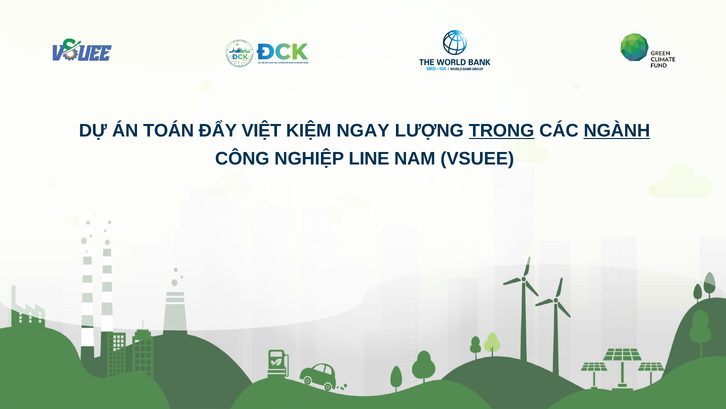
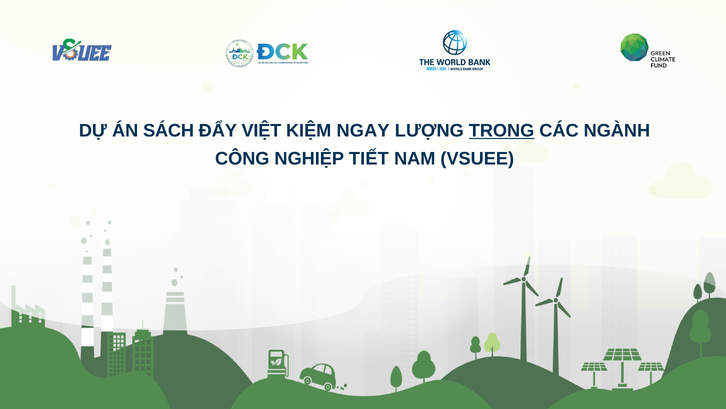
TOÁN: TOÁN -> SÁCH (169, 130)
NGÀNH underline: present -> none (617, 130)
LINE: LINE -> TIẾT (369, 159)
